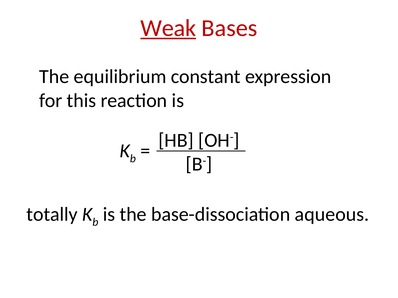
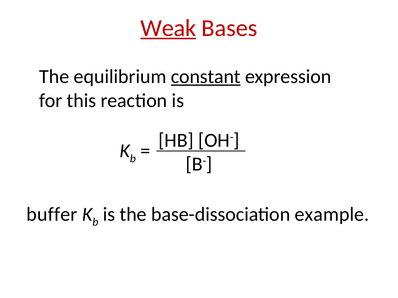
constant underline: none -> present (206, 77)
totally: totally -> buffer (52, 215)
aqueous: aqueous -> example (332, 215)
